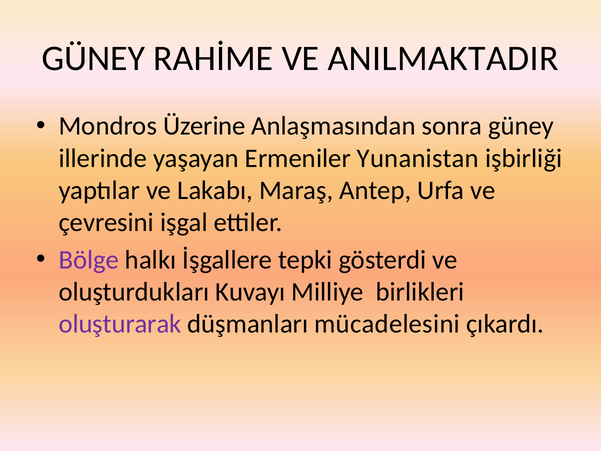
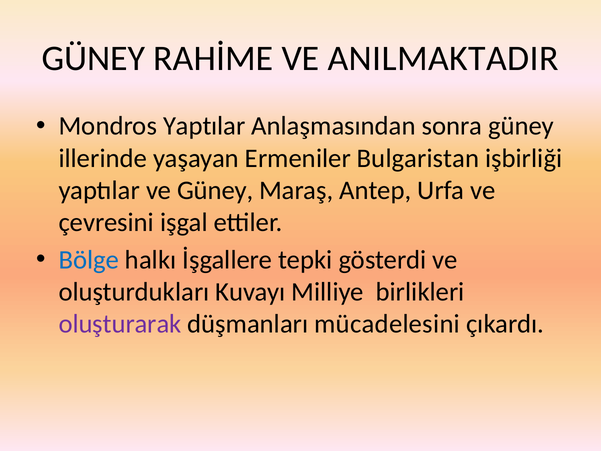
Mondros Üzerine: Üzerine -> Yaptılar (204, 126)
Yunanistan: Yunanistan -> Bulgaristan (418, 158)
ve Lakabı: Lakabı -> Güney (215, 190)
Bölge colour: purple -> blue (89, 260)
